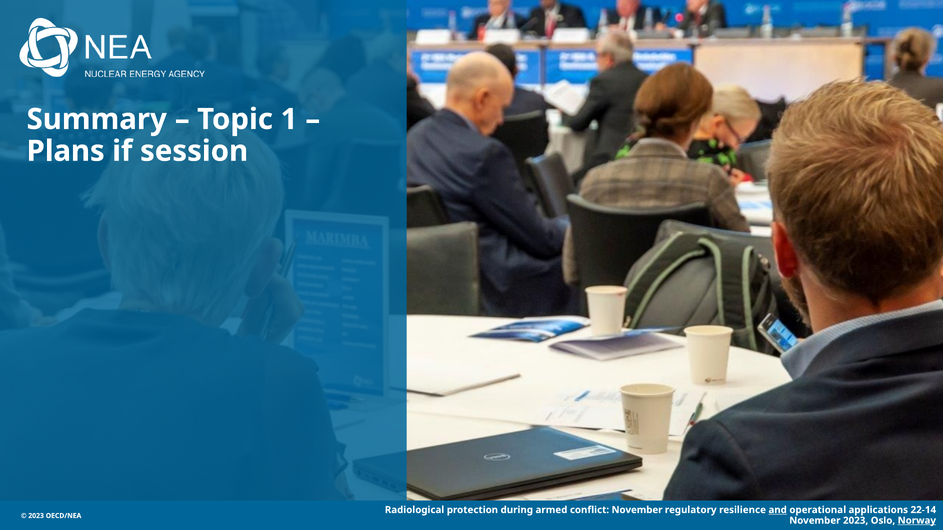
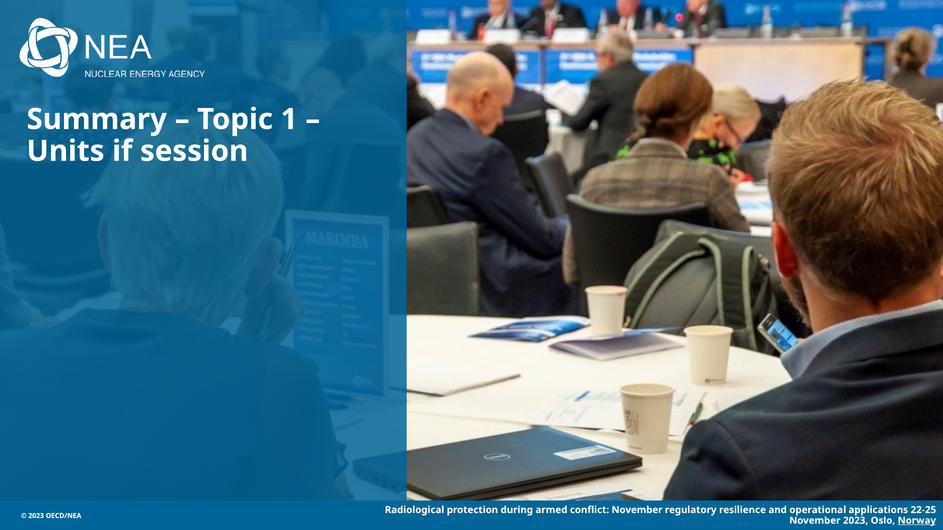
Plans: Plans -> Units (66, 151)
and underline: present -> none (778, 510)
22-14: 22-14 -> 22-25 (923, 510)
